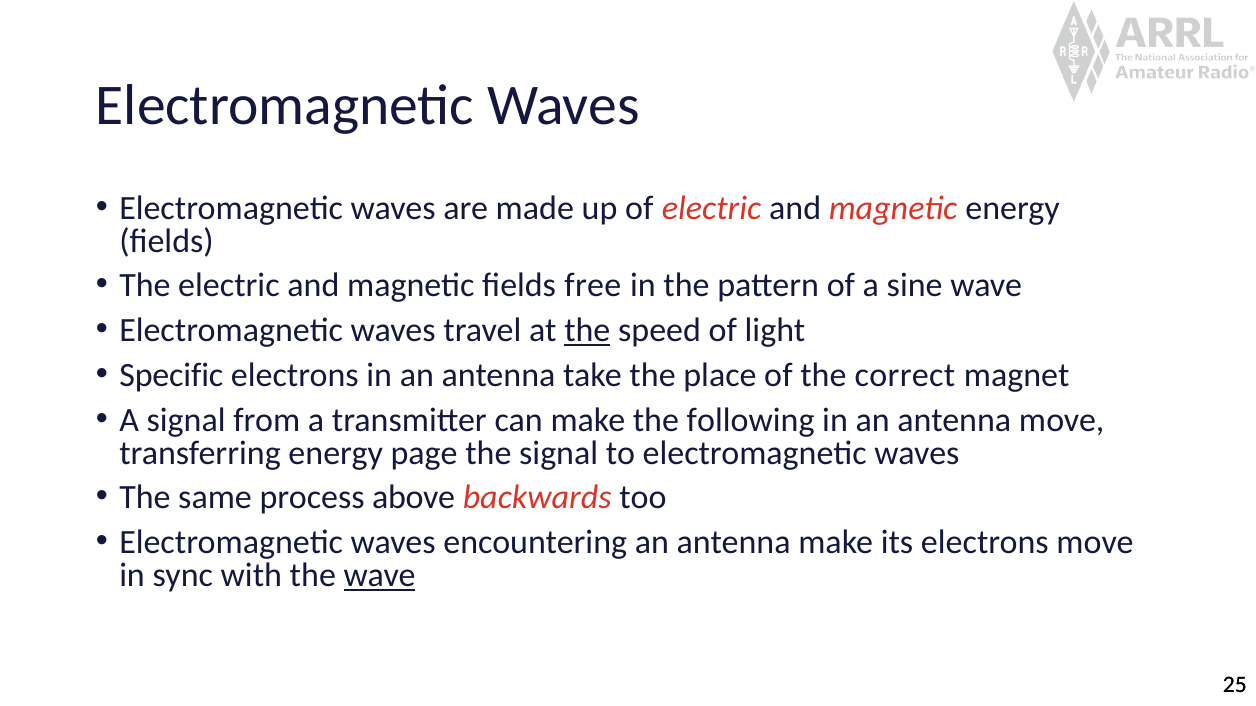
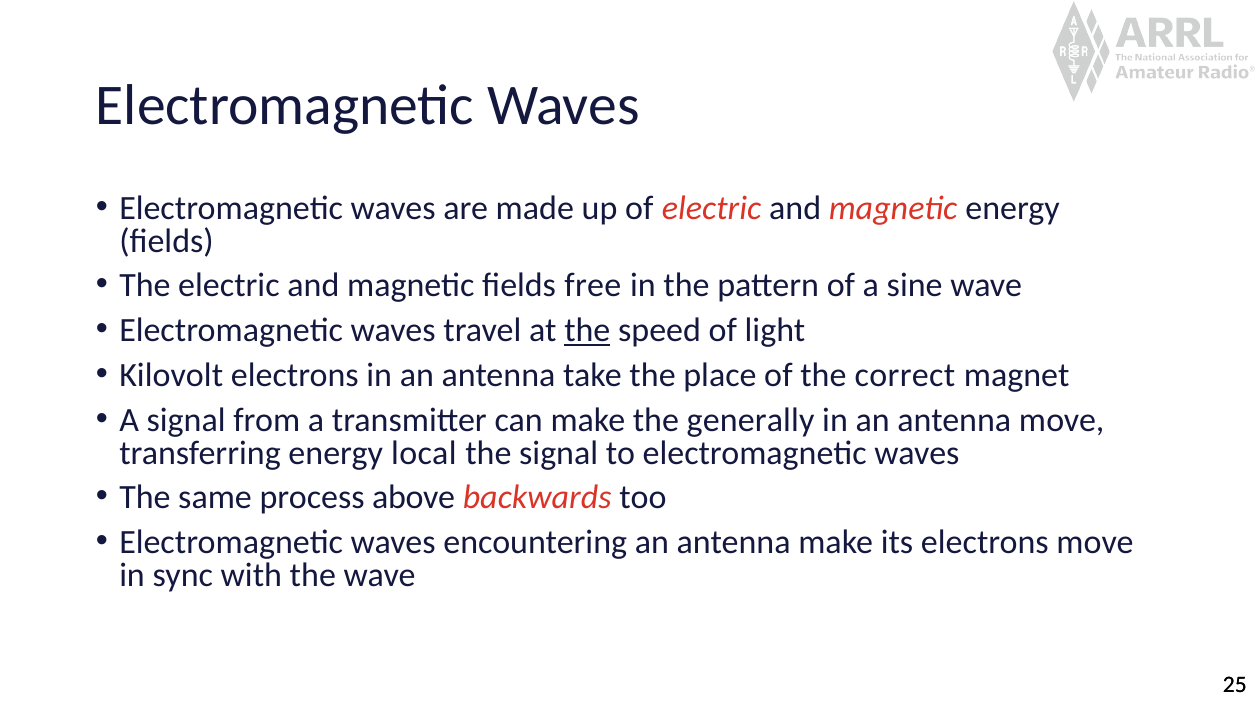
Specific: Specific -> Kilovolt (171, 375)
following: following -> generally (751, 420)
page: page -> local (424, 453)
wave underline: present -> none (380, 576)
